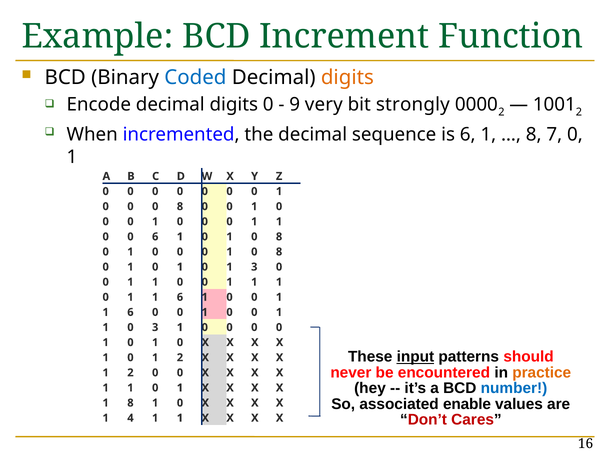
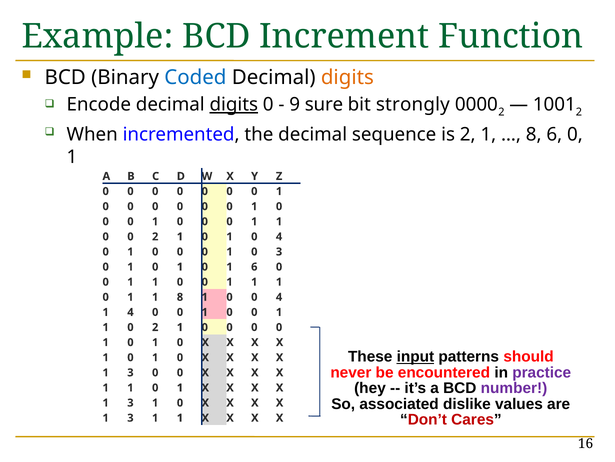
digits underline: none -> present (234, 104)
very: very -> sure (324, 104)
is 6: 6 -> 2 (468, 134)
8 7: 7 -> 6 (554, 134)
8: 8 -> 0 (180, 206)
0 0 6: 6 -> 2 (155, 236)
8: 8 -> 4 (279, 236)
8: 8 -> 3 (279, 251)
1 3: 3 -> 6 (254, 266)
6: 6 -> 8 (180, 297)
1: 1 -> 4 (279, 297)
6: 6 -> 4 (130, 312)
1 0 3: 3 -> 2 (155, 327)
2: 2 -> 0 (180, 357)
practice colour: orange -> purple (542, 372)
2: 2 -> 3 (130, 372)
number colour: blue -> purple (514, 388)
enable: enable -> dislike (467, 403)
8: 8 -> 3 (130, 402)
4: 4 -> 3 (130, 417)
